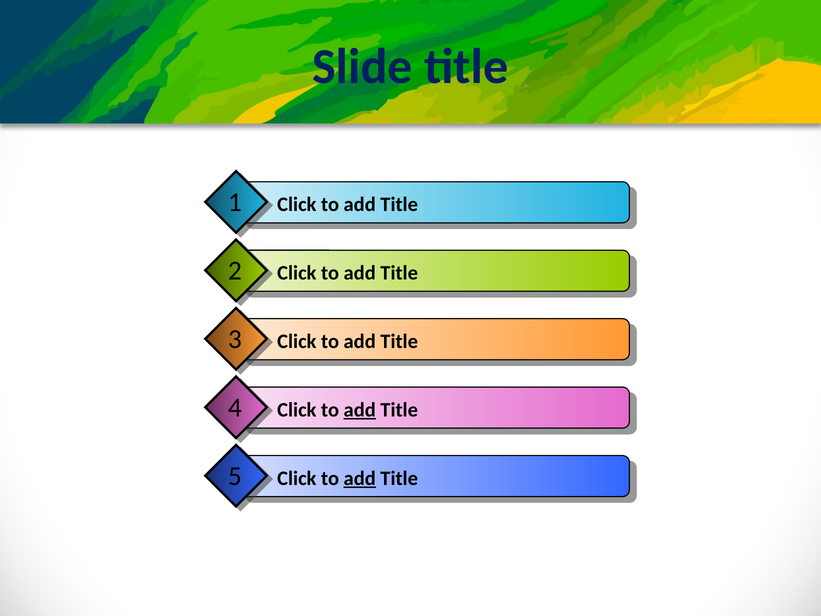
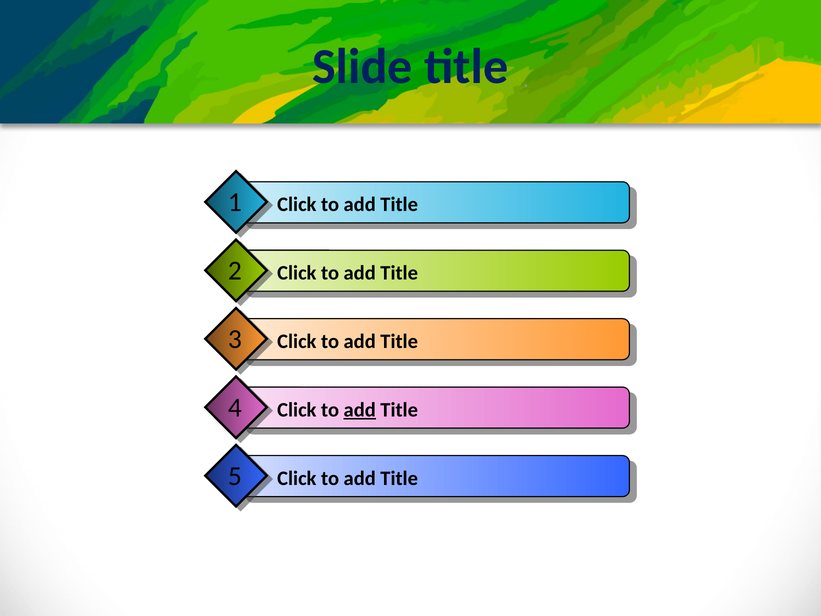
add underline: present -> none (360, 478)
